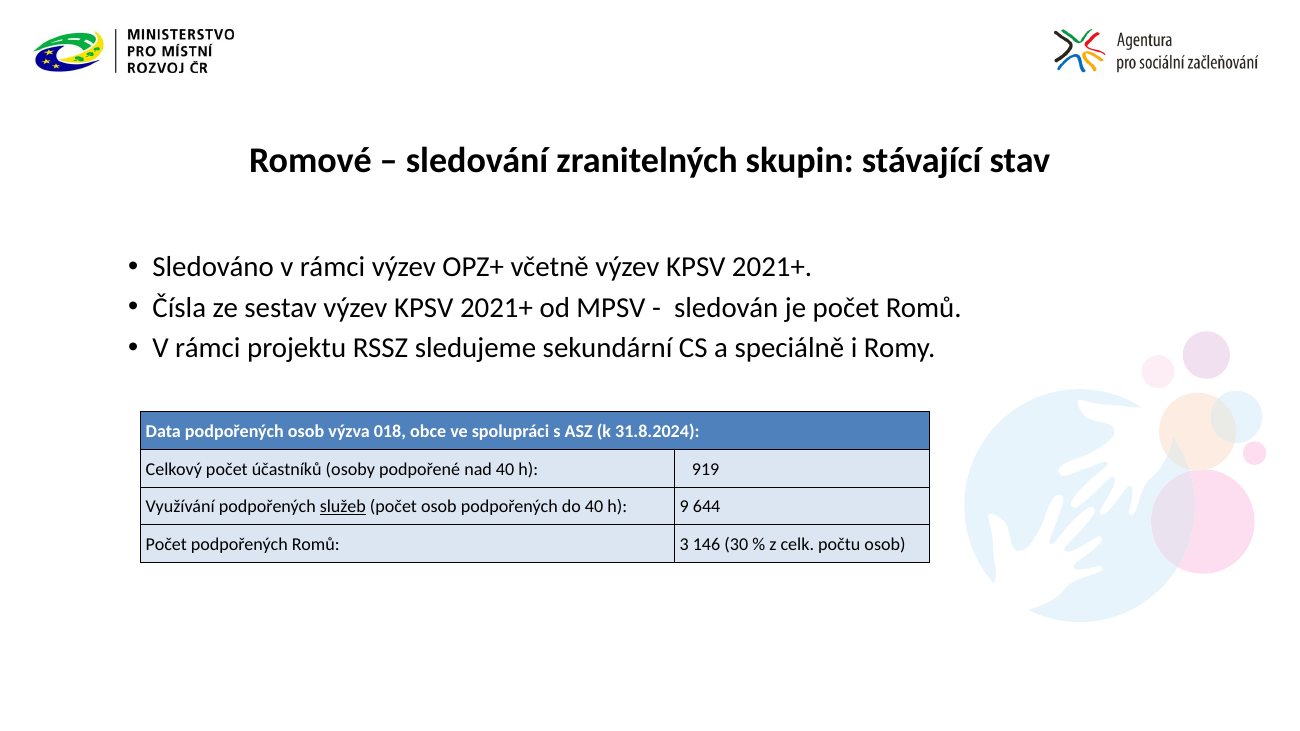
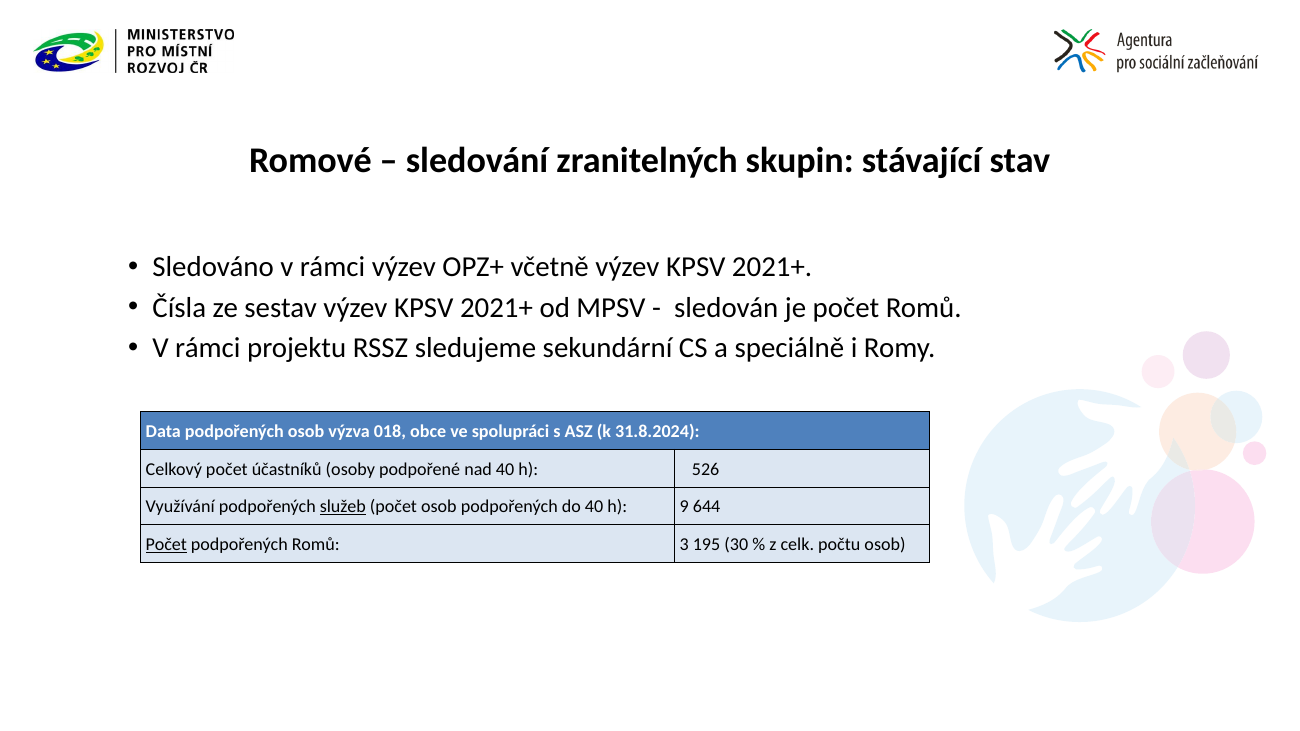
919: 919 -> 526 (706, 469)
Počet underline: none -> present (166, 545)
146: 146 -> 195 (707, 545)
